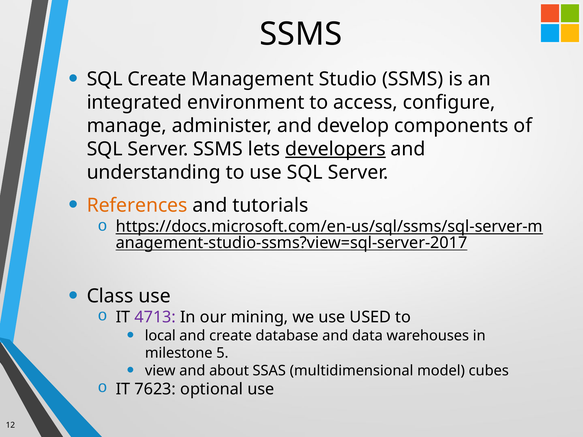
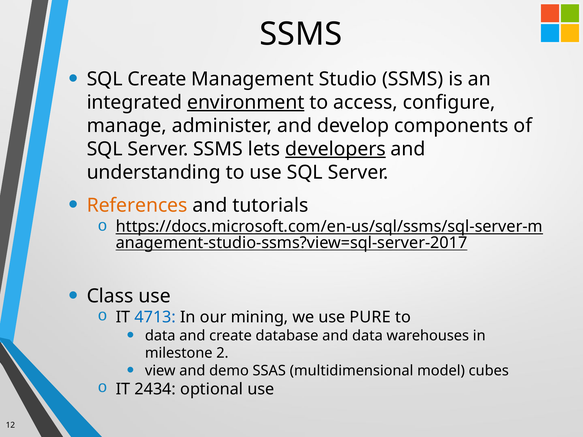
environment underline: none -> present (246, 102)
4713 colour: purple -> blue (155, 317)
USED: USED -> PURE (370, 317)
local: local -> data (160, 336)
5: 5 -> 2 (222, 353)
about: about -> demo (229, 371)
7623: 7623 -> 2434 (155, 389)
